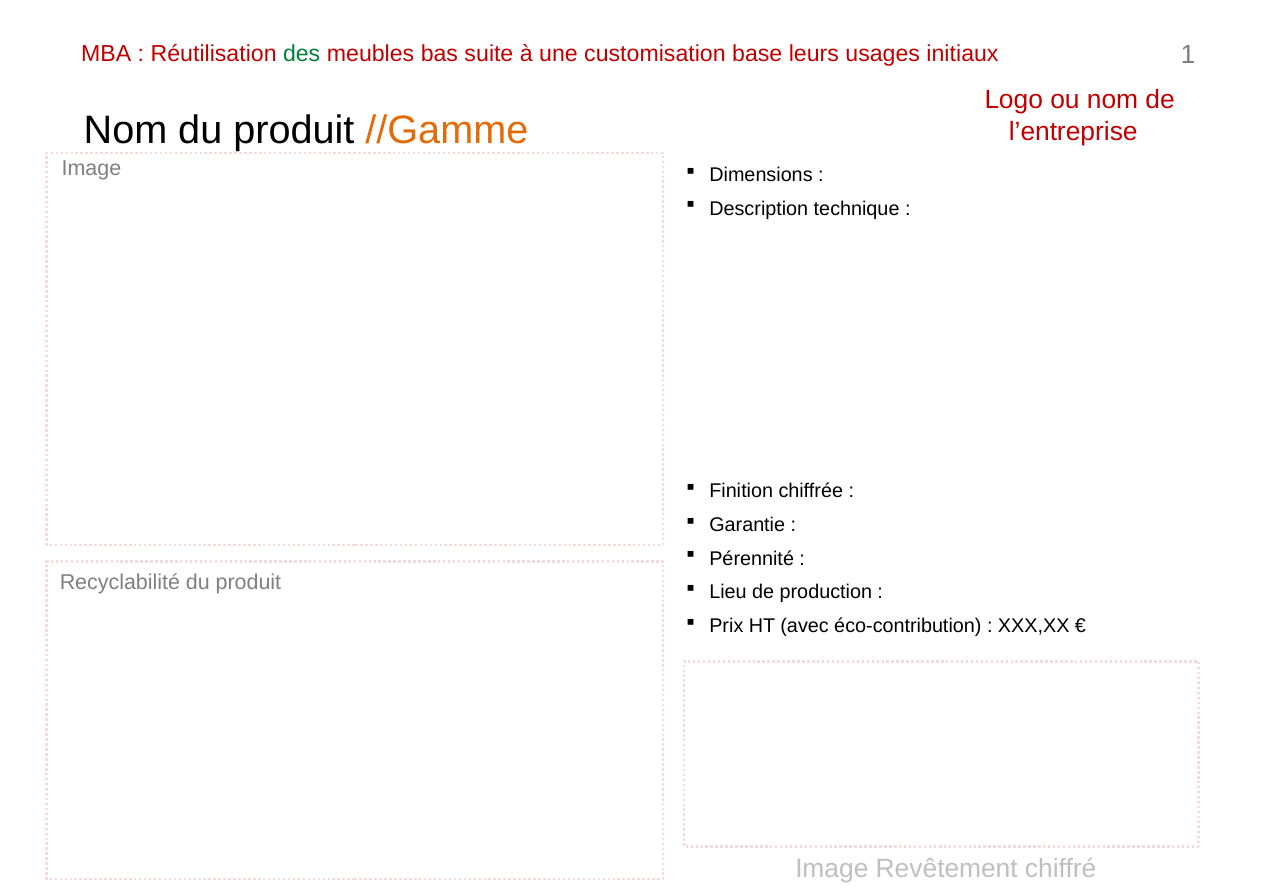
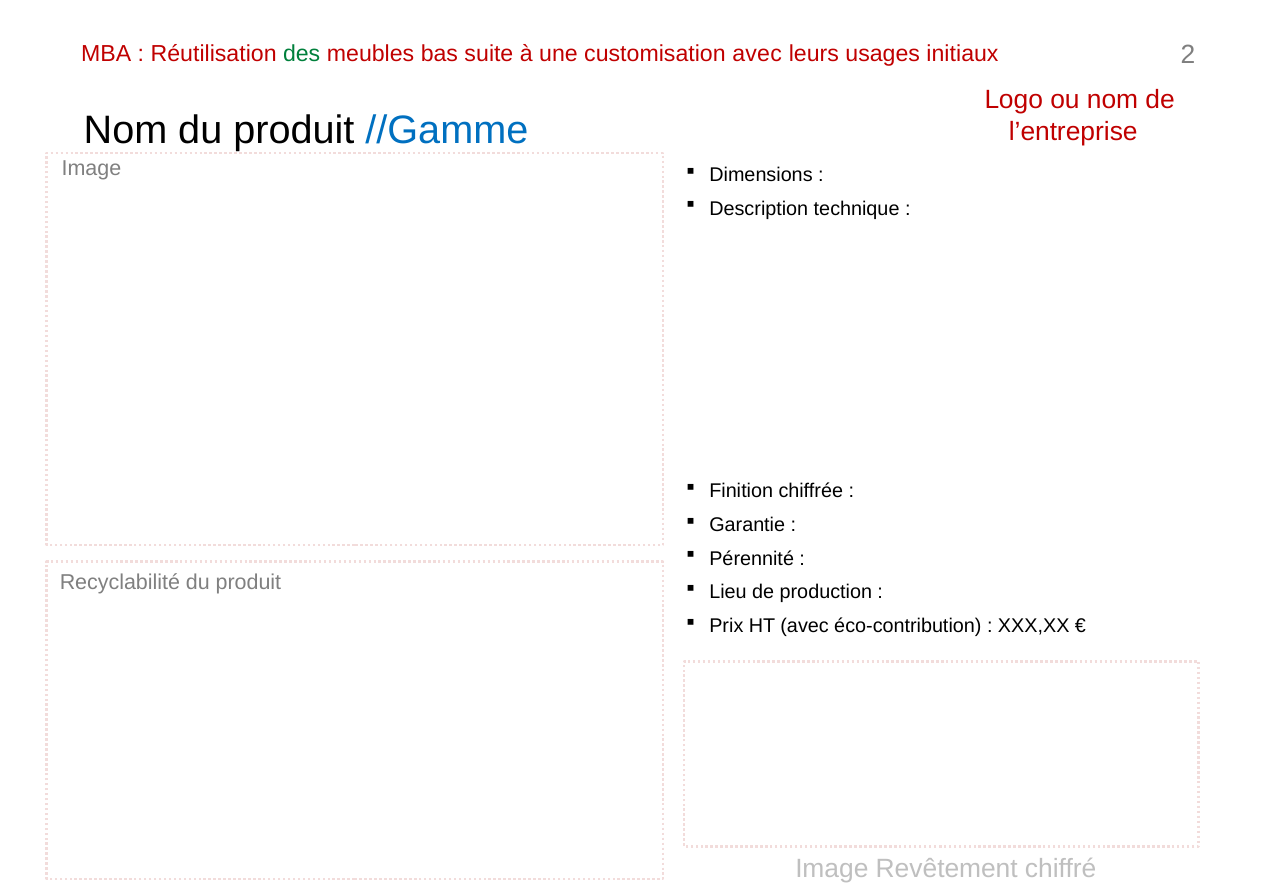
customisation base: base -> avec (757, 54)
1: 1 -> 2 (1188, 54)
//Gamme colour: orange -> blue (447, 131)
